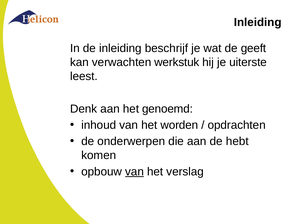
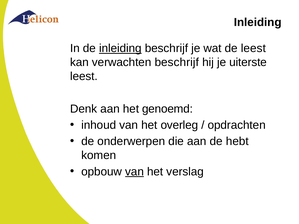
inleiding underline: none -> present (120, 48)
de geeft: geeft -> leest (253, 48)
verwachten werkstuk: werkstuk -> beschrijf (177, 62)
worden: worden -> overleg (179, 125)
